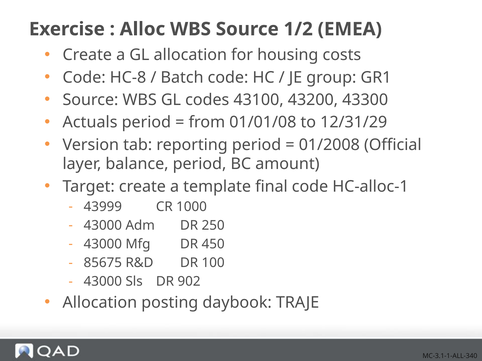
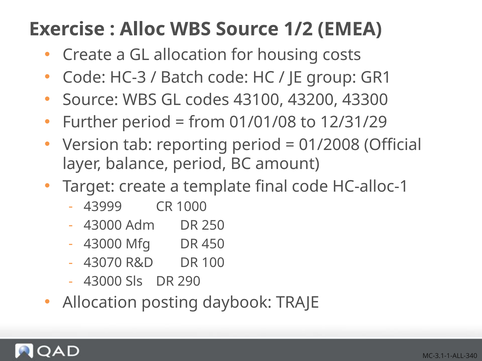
HC-8: HC-8 -> HC-3 (128, 78)
Actuals: Actuals -> Further (90, 122)
85675: 85675 -> 43070 (103, 263)
902: 902 -> 290 (189, 282)
